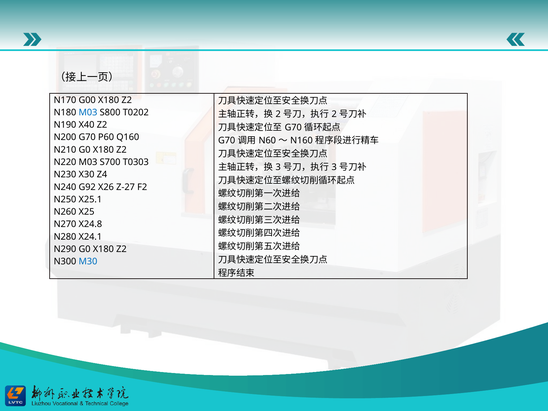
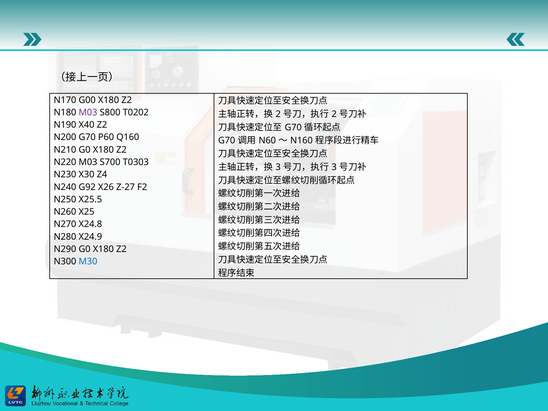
M03 colour: blue -> purple (88, 112)
X25.1: X25.1 -> X25.5 (90, 199)
X24.1: X24.1 -> X24.9 (90, 237)
